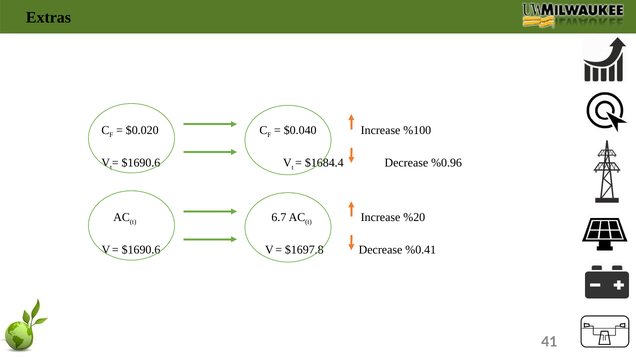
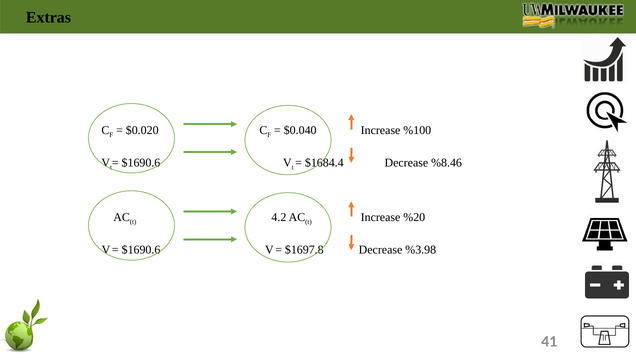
%0.96: %0.96 -> %8.46 (447, 163)
6.7: 6.7 -> 4.2 (279, 217)
%0.41: %0.41 -> %3.98 (421, 250)
